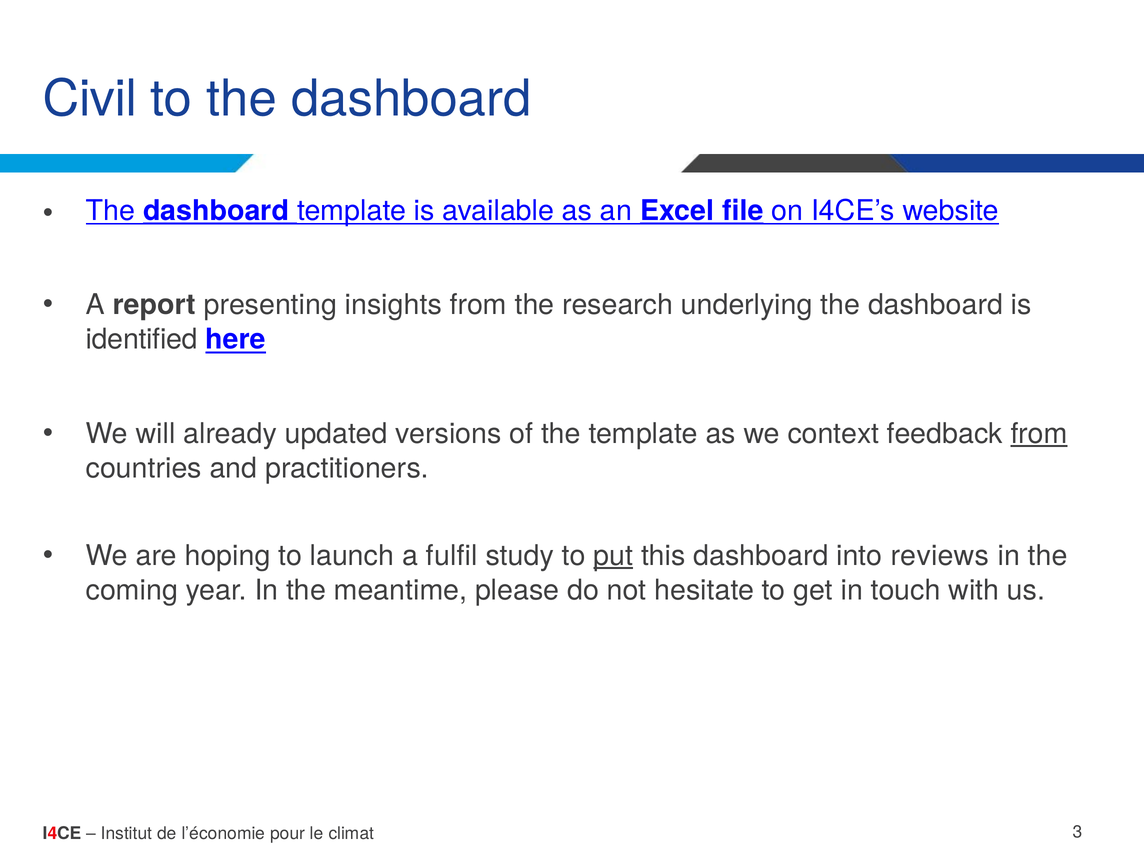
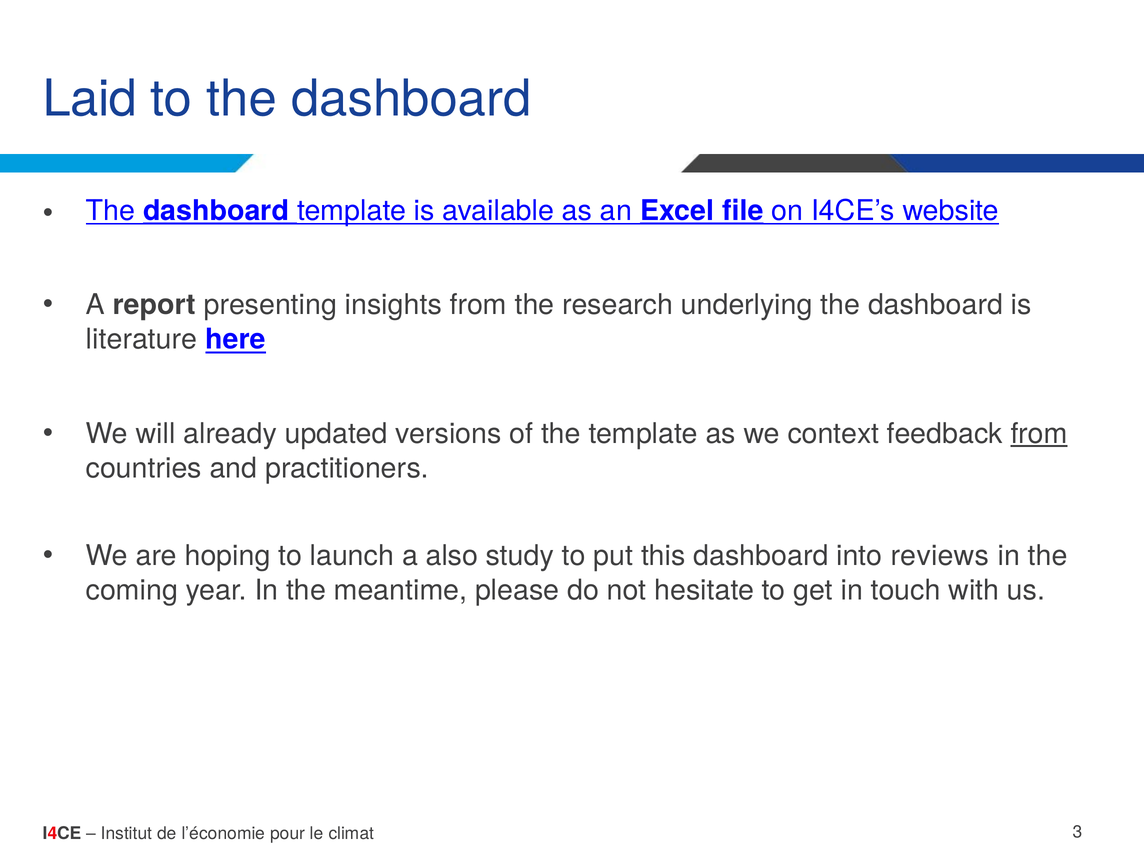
Civil: Civil -> Laid (90, 99)
identified: identified -> literature (142, 339)
fulfil: fulfil -> also (452, 556)
put underline: present -> none (613, 556)
